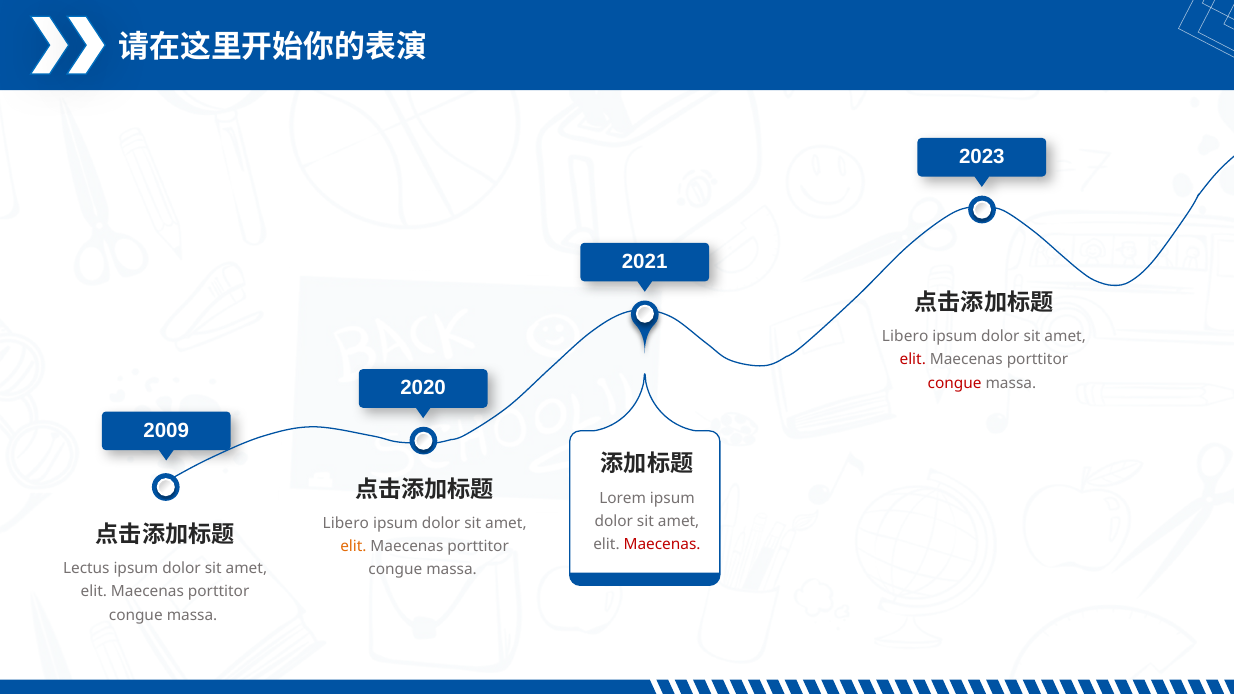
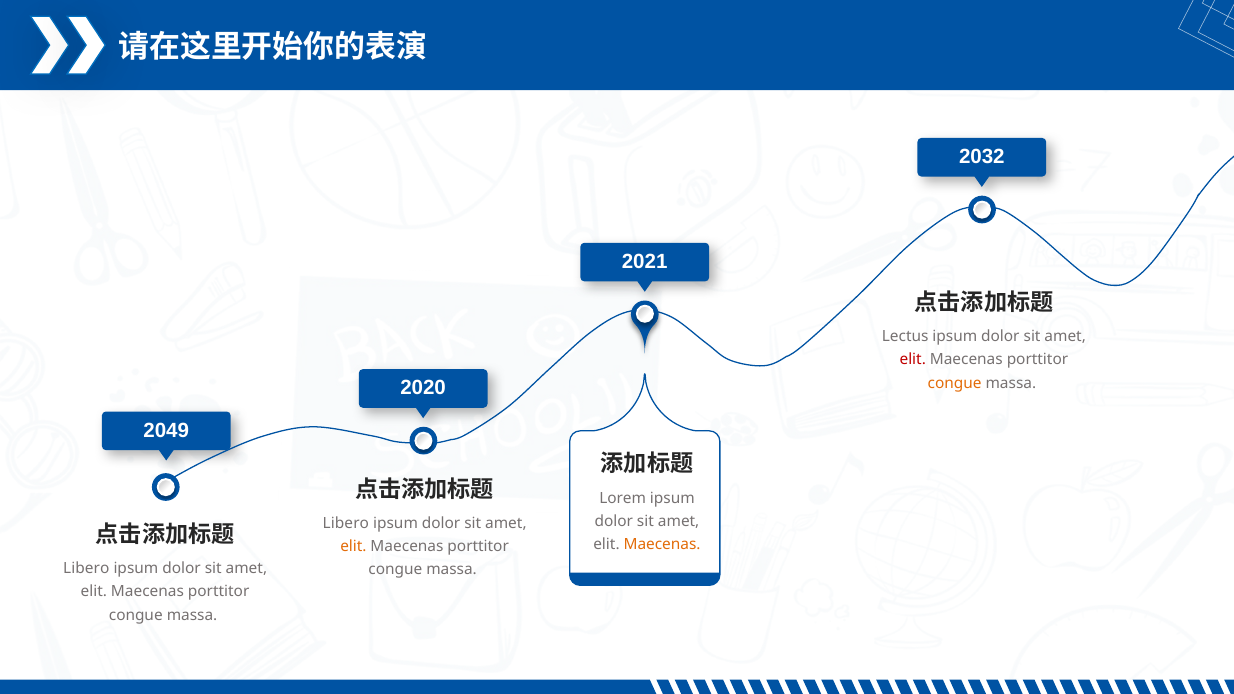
2023: 2023 -> 2032 (982, 157)
Libero: Libero -> Lectus (905, 337)
congue colour: red -> orange (955, 383)
2009: 2009 -> 2049 (166, 431)
Maecenas colour: red -> orange (662, 544)
Lectus: Lectus -> Libero (86, 569)
